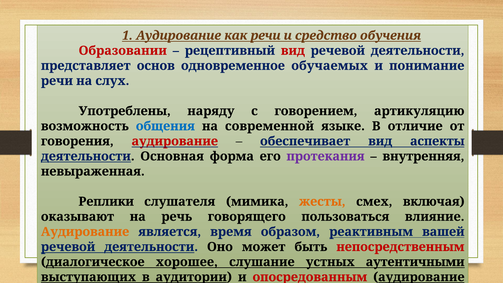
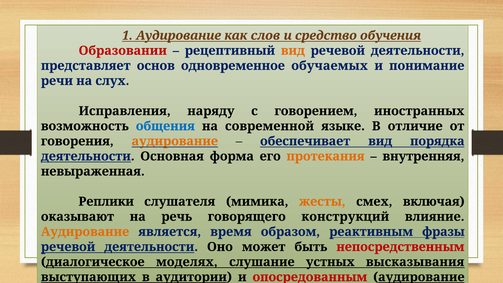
как речи: речи -> слов (265, 36)
вид colour: red -> orange (293, 51)
Употреблены: Употреблены -> Исправления (125, 111)
артикуляцию: артикуляцию -> иностранных (419, 111)
аудирование colour: red -> orange (175, 141)
аспекты: аспекты -> порядка (437, 141)
протекания colour: purple -> orange (326, 156)
пользоваться: пользоваться -> конструкций (345, 217)
вашей: вашей -> фразы (443, 232)
хорошее: хорошее -> моделях (187, 262)
аутентичными: аутентичными -> высказывания (415, 262)
